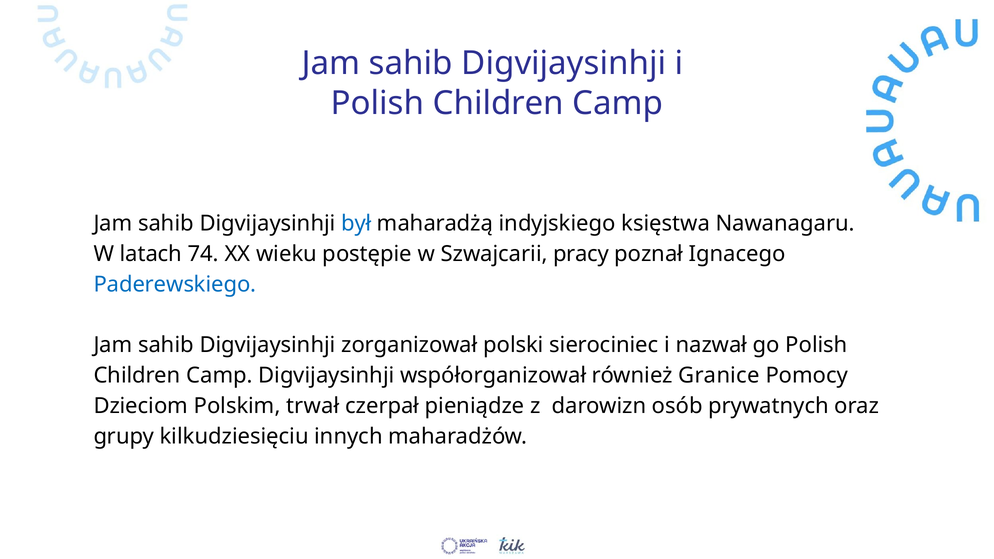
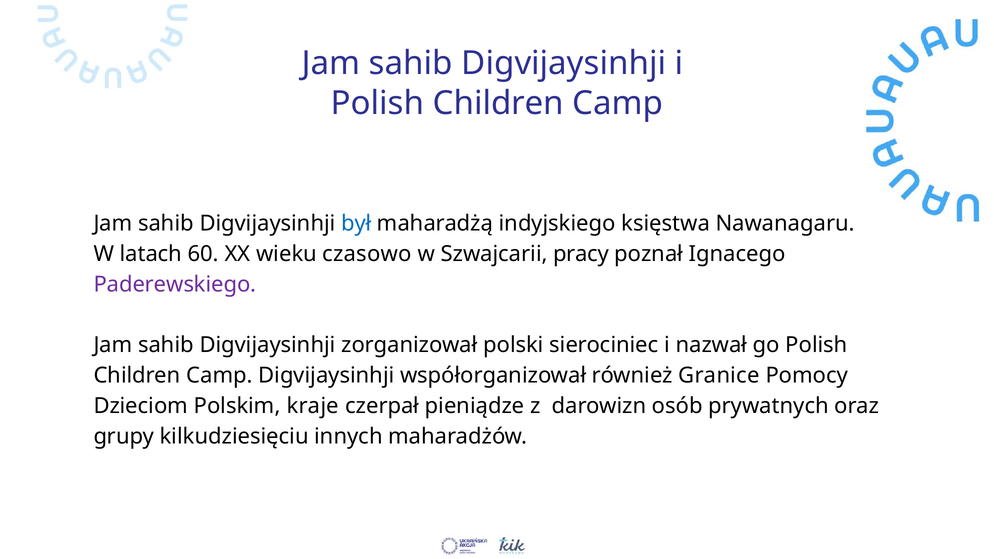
74: 74 -> 60 (203, 254)
postępie: postępie -> czasowo (367, 254)
Paderewskiego colour: blue -> purple (175, 284)
trwał: trwał -> kraje (313, 406)
